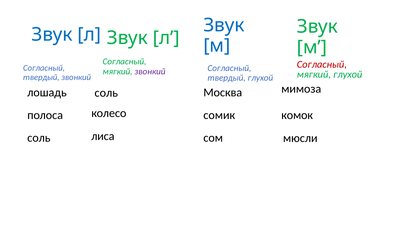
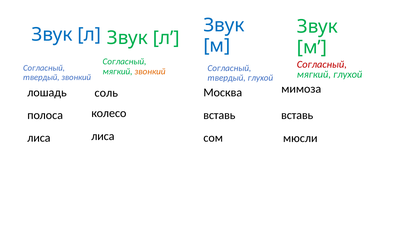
звонкий colour: purple -> orange (150, 71)
сомик: сомик -> вставь (219, 115)
комок: комок -> вставь (297, 115)
соль: соль -> лиса (39, 138)
